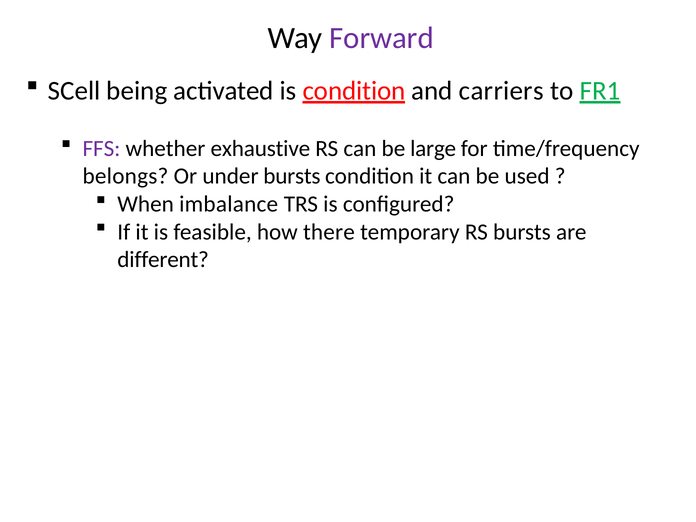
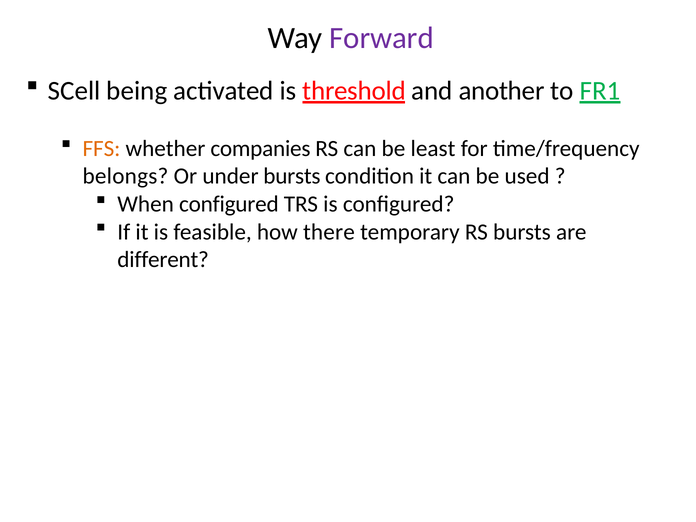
is condition: condition -> threshold (354, 91)
carriers: carriers -> another (502, 91)
FFS colour: purple -> orange (101, 148)
exhaustive: exhaustive -> companies (260, 148)
large: large -> least (433, 148)
When imbalance: imbalance -> configured (229, 204)
